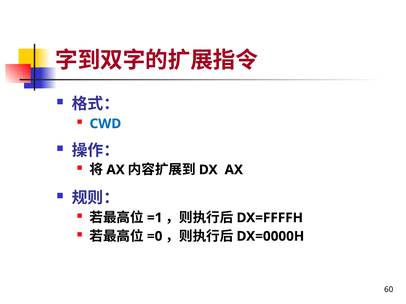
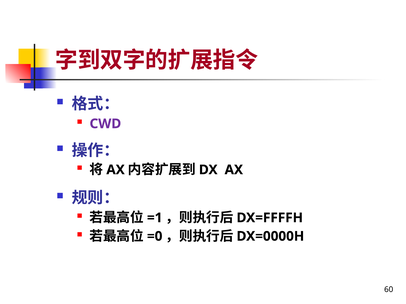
CWD colour: blue -> purple (105, 124)
